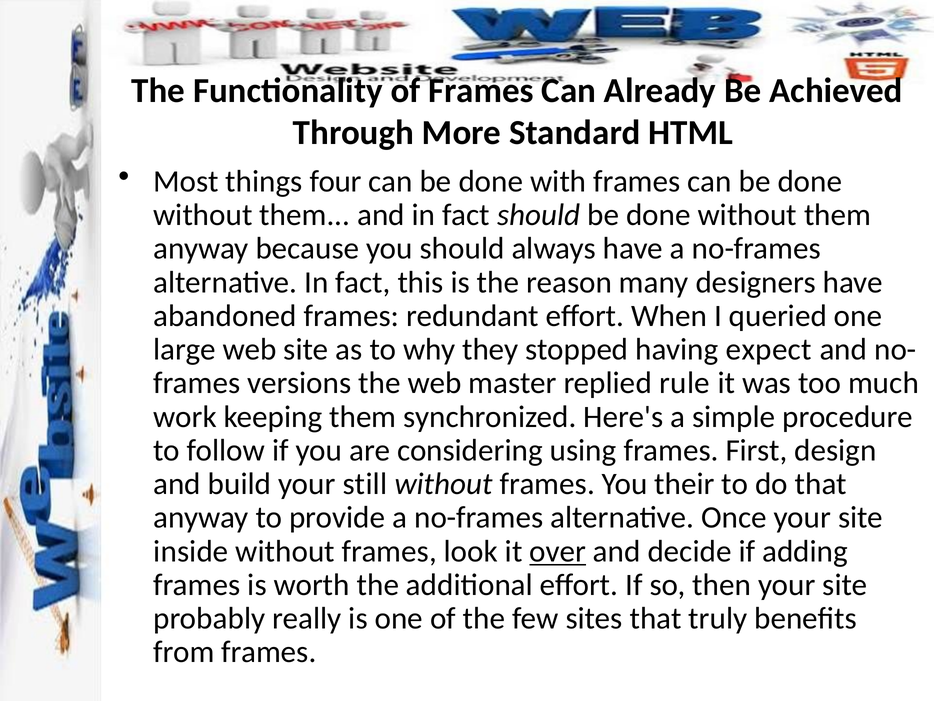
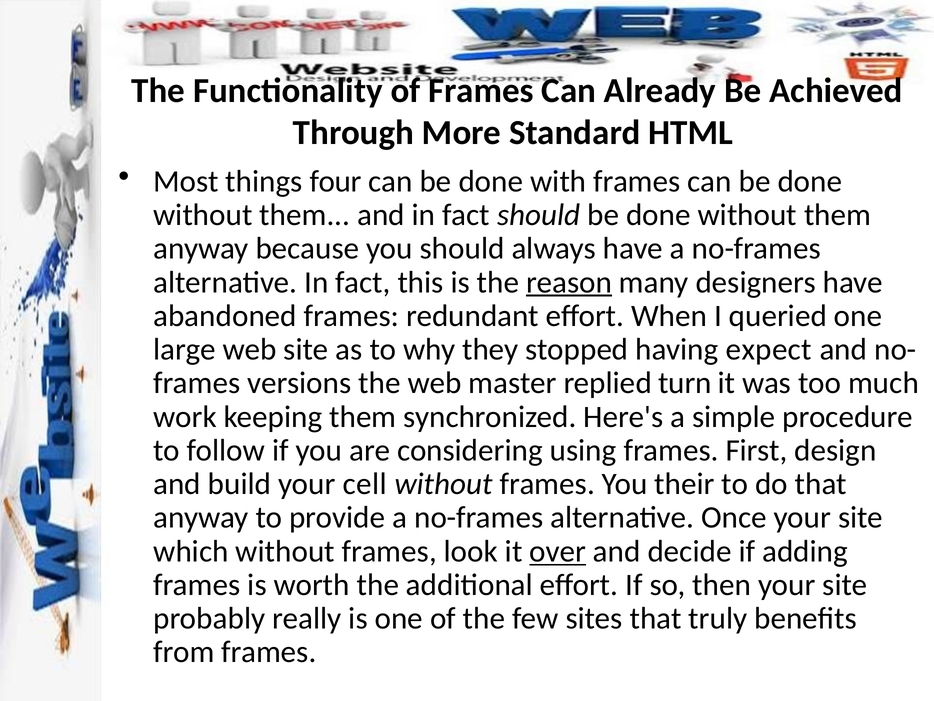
reason underline: none -> present (569, 282)
rule: rule -> turn (685, 383)
still: still -> cell (365, 484)
inside: inside -> which (191, 551)
